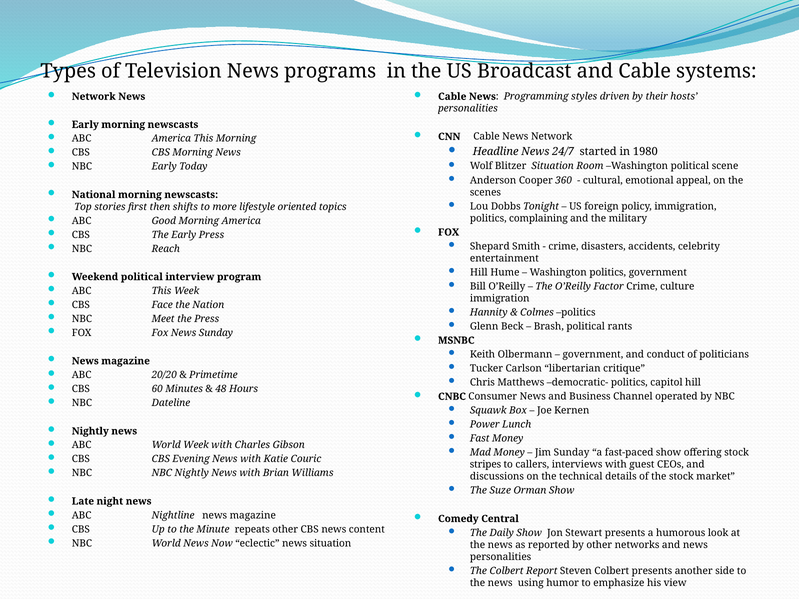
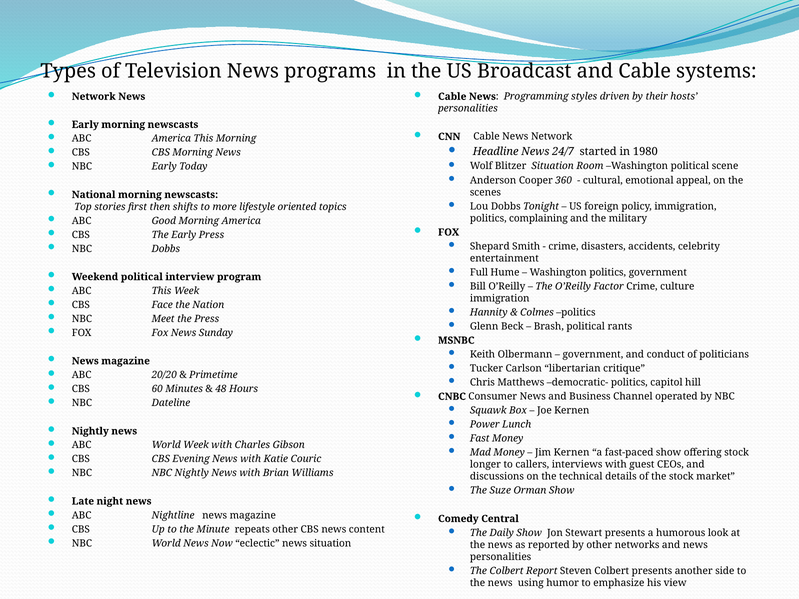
NBC Reach: Reach -> Dobbs (166, 249)
Hill: Hill -> Full (479, 272)
Jim Sunday: Sunday -> Kernen (572, 453)
stripes: stripes -> longer (485, 465)
